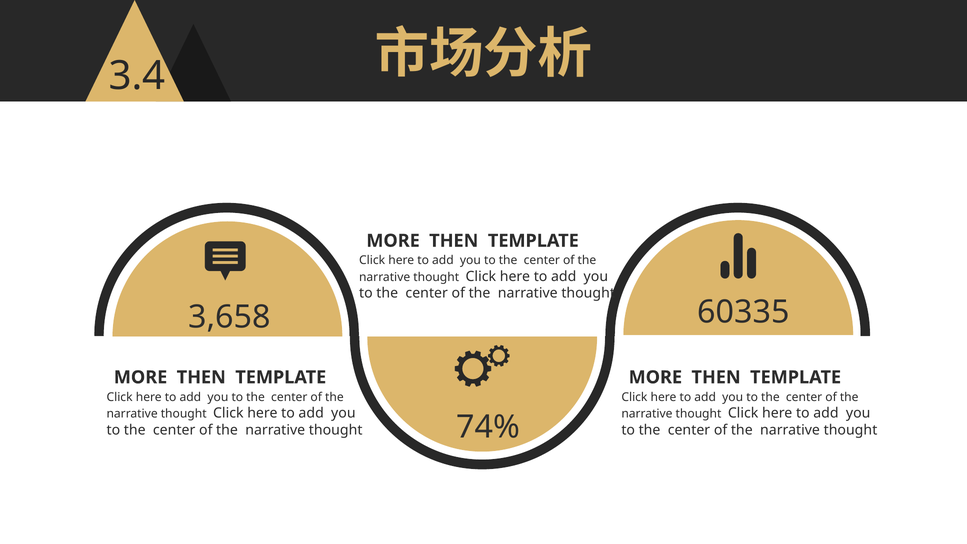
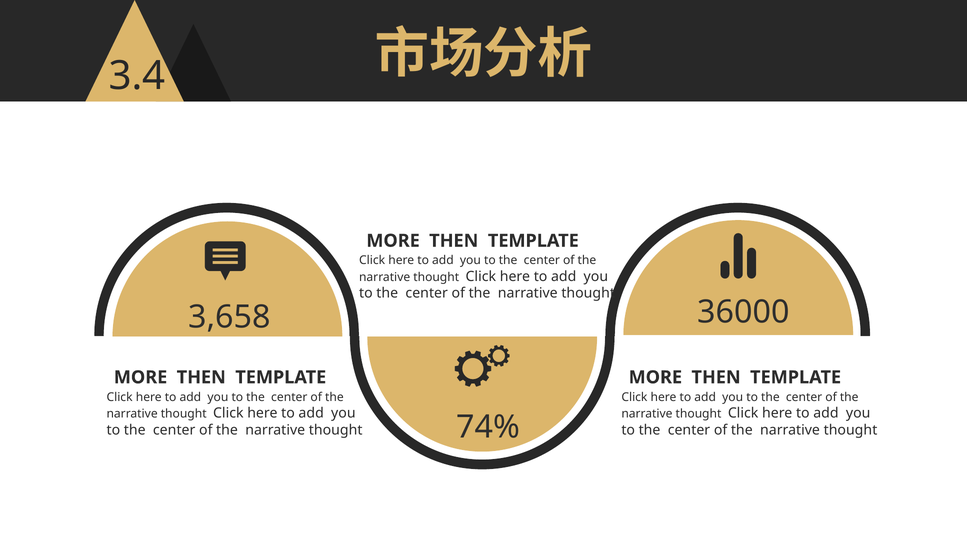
60335: 60335 -> 36000 (743, 312)
